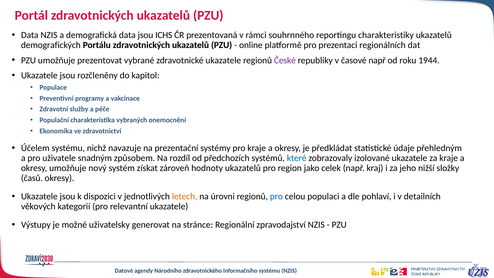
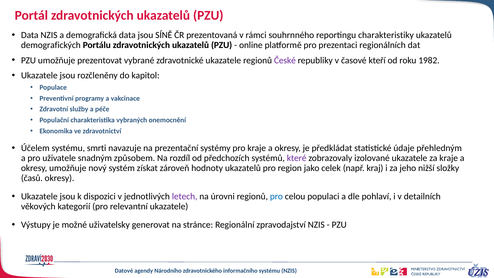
ICHS: ICHS -> SÍNĚ (164, 35)
časové např: např -> kteří (377, 60)
1944: 1944 -> 1982 (429, 60)
nichž: nichž -> smrti (97, 148)
které colour: blue -> purple (297, 158)
letech colour: orange -> purple (185, 196)
